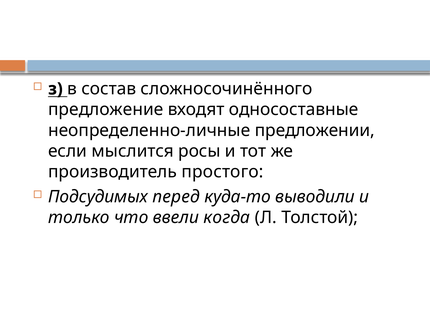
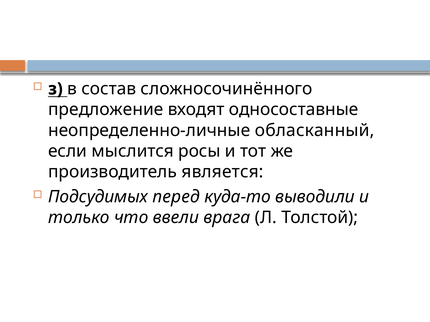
предложении: предложении -> обласканный (315, 131)
простого: простого -> является (223, 172)
когда: когда -> врага (227, 218)
